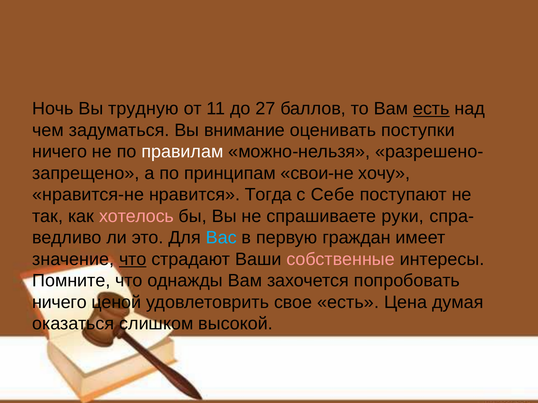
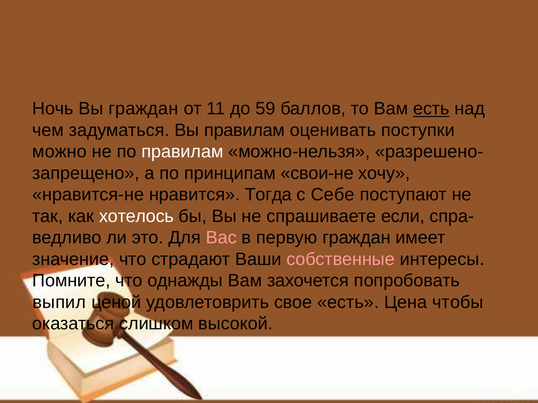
Вы трудную: трудную -> граждан (143, 109)
27: 27 -> 59 (266, 109)
Вы внимание: внимание -> правилам (245, 130)
ничего: ничего -> можно (60, 152)
хотелось colour: pink -> white (136, 216)
руки: руки -> если (403, 216)
Вас colour: light blue -> pink (221, 238)
что underline: present -> none (133, 259)
ничего: ничего -> выпил (59, 303)
думая: думая -> чтобы (458, 303)
